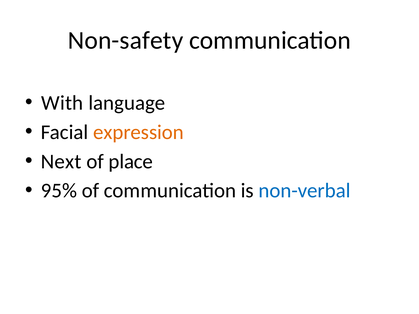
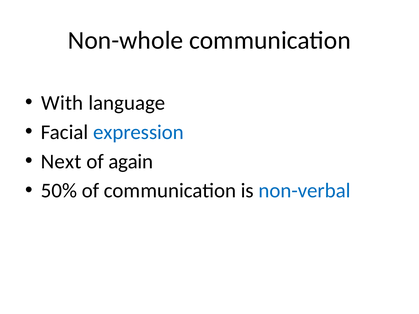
Non-safety: Non-safety -> Non-whole (126, 41)
expression colour: orange -> blue (139, 132)
place: place -> again (131, 162)
95%: 95% -> 50% (59, 191)
